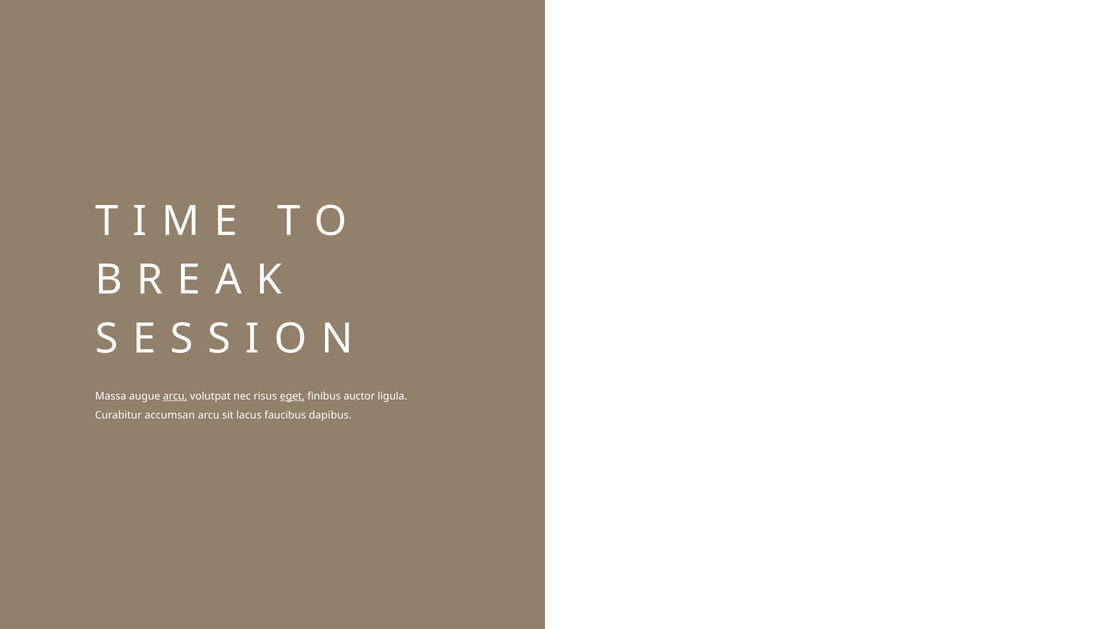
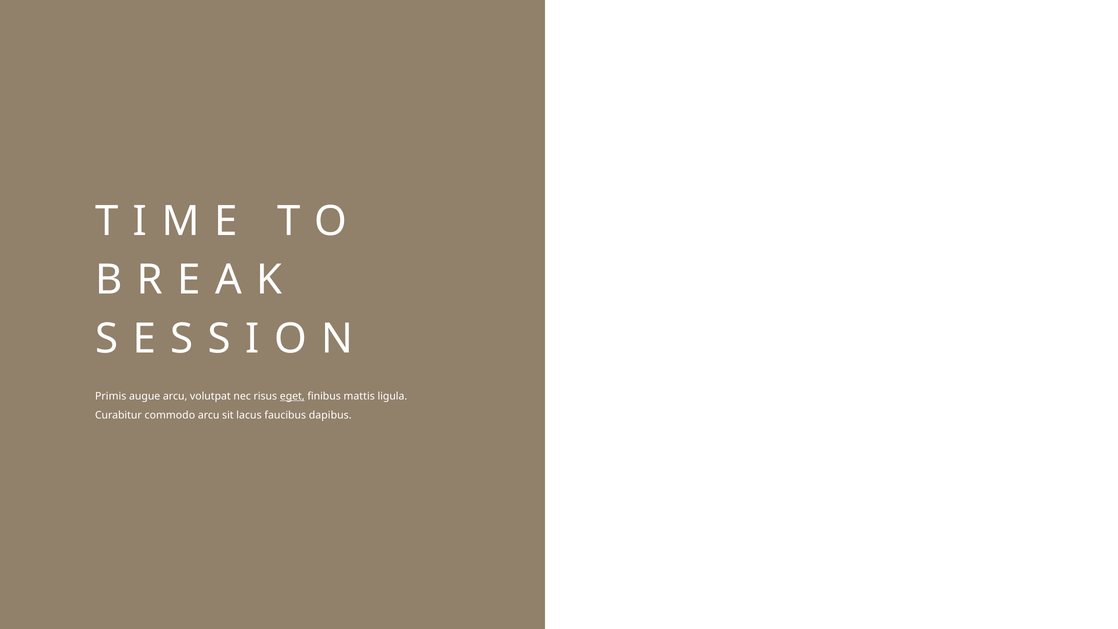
Massa: Massa -> Primis (111, 396)
arcu underline: present -> none (175, 396)
auctor: auctor -> mattis (359, 396)
accumsan: accumsan -> commodo (170, 415)
